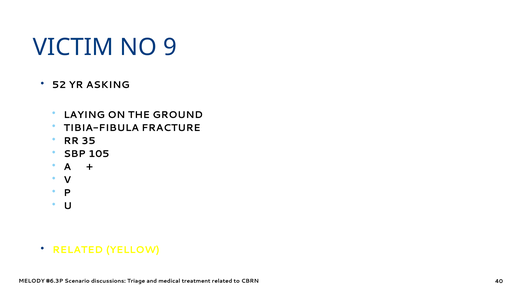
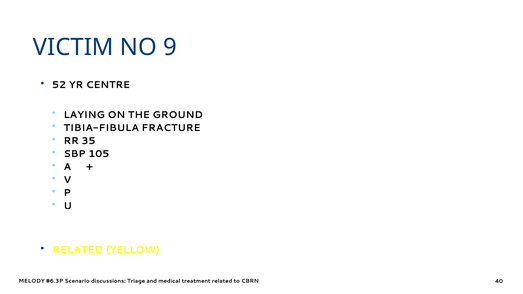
ASKING: ASKING -> CENTRE (108, 85)
